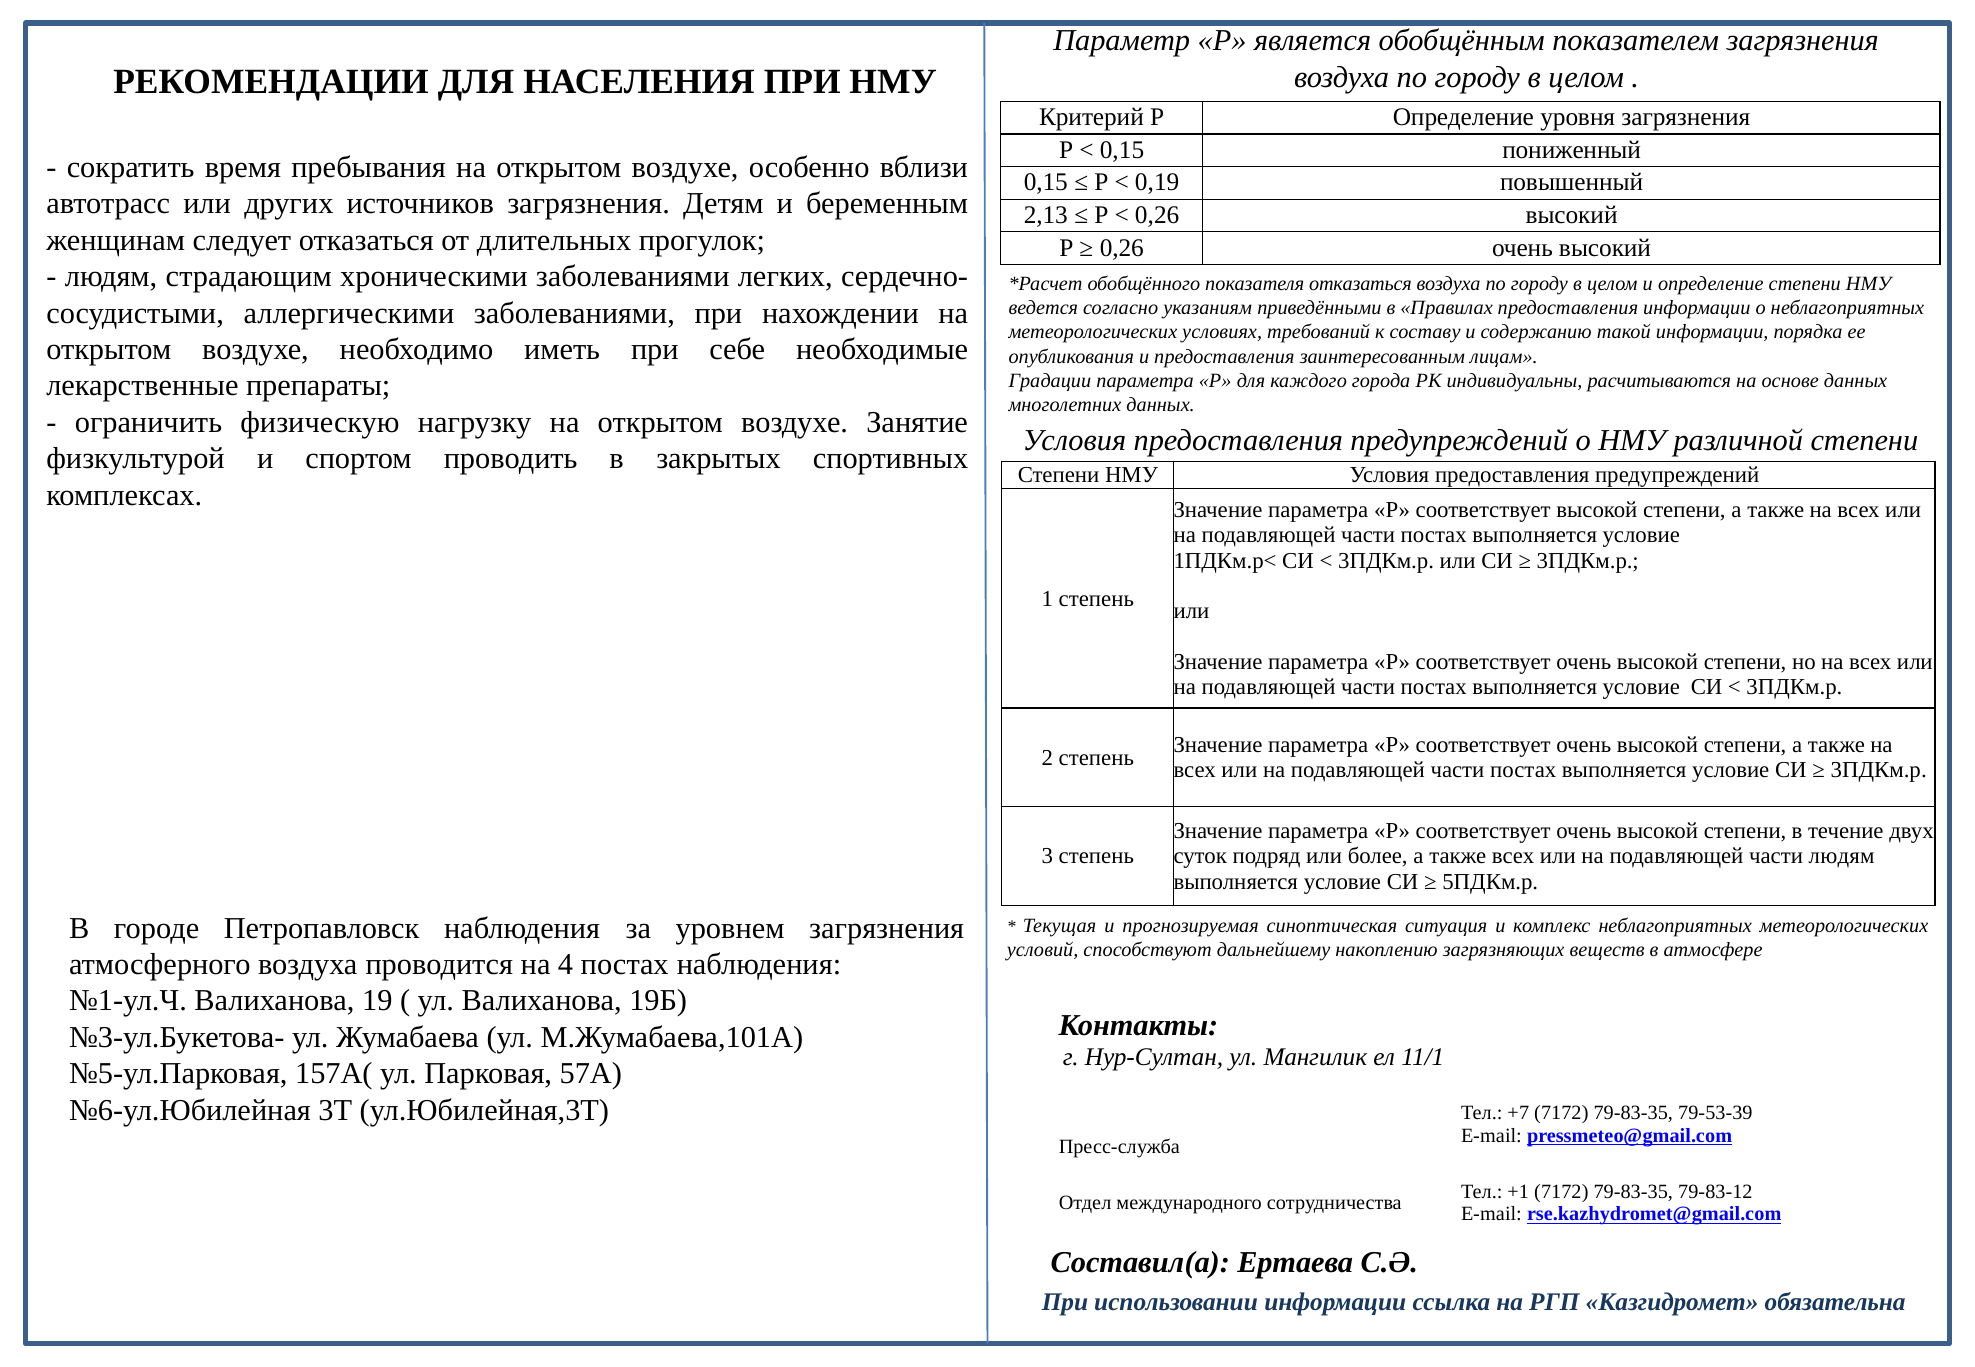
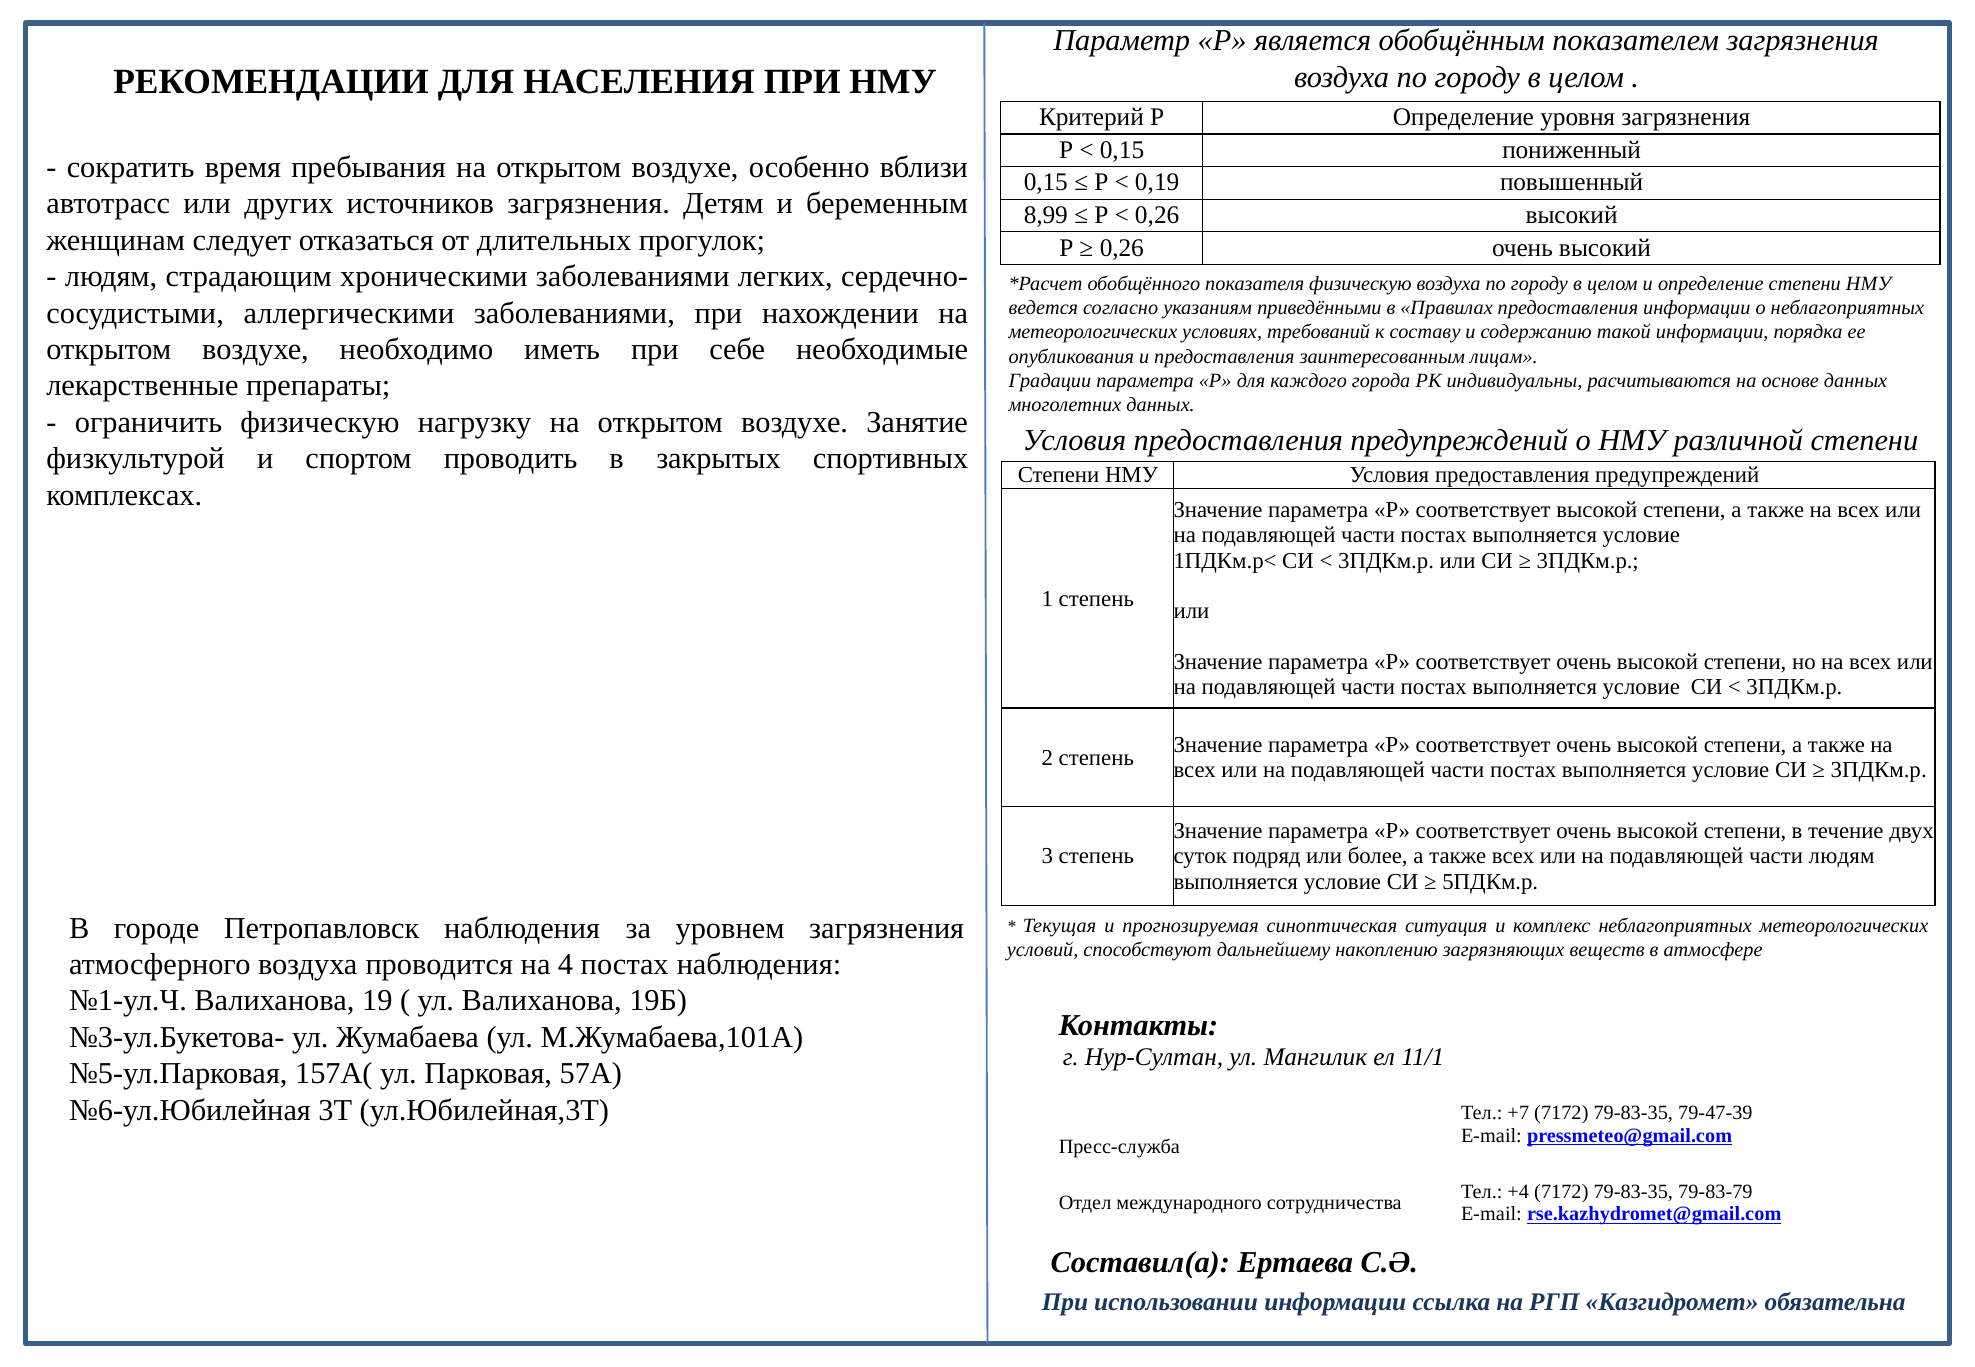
2,13: 2,13 -> 8,99 (1046, 215)
показателя отказаться: отказаться -> физическую (1360, 284)
79-53-39: 79-53-39 -> 79-47-39 (1715, 1113)
+1: +1 -> +4 (1518, 1192)
79-83-12: 79-83-12 -> 79-83-79 (1715, 1192)
